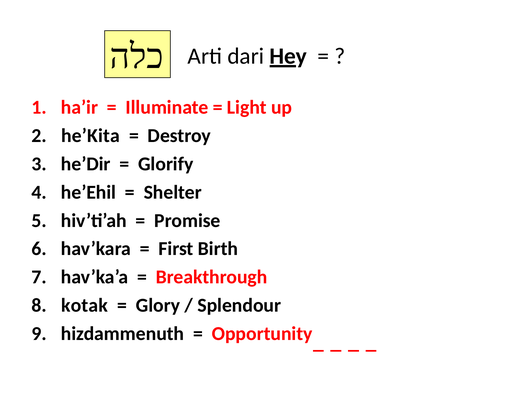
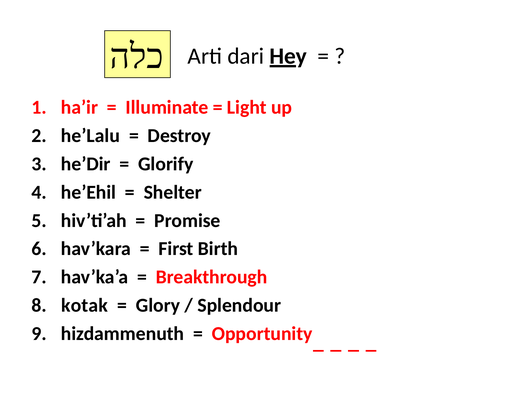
he’Kita: he’Kita -> he’Lalu (90, 136)
